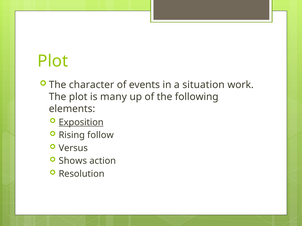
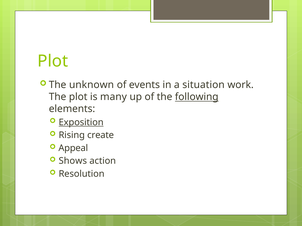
character: character -> unknown (92, 85)
following underline: none -> present (197, 97)
follow: follow -> create (101, 135)
Versus: Versus -> Appeal (73, 148)
